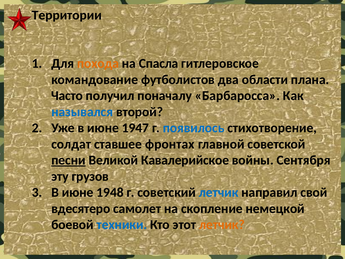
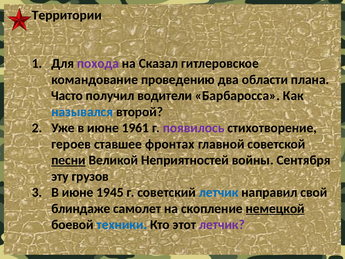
похода colour: orange -> purple (98, 63)
Спасла: Спасла -> Сказал (159, 63)
футболистов: футболистов -> проведению (178, 80)
поначалу: поначалу -> водители (165, 96)
1947: 1947 -> 1961 (135, 128)
появилось colour: blue -> purple (194, 128)
солдат: солдат -> героев (71, 144)
Кавалерийское: Кавалерийское -> Неприятностей (185, 160)
1948: 1948 -> 1945 (110, 192)
вдесятеро: вдесятеро -> блиндаже (81, 208)
немецкой underline: none -> present (275, 208)
летчик colour: orange -> purple (222, 224)
